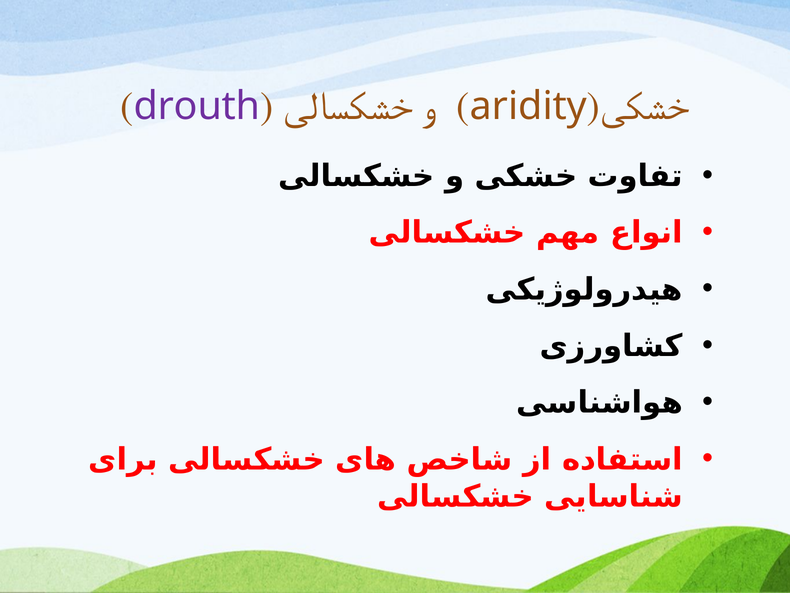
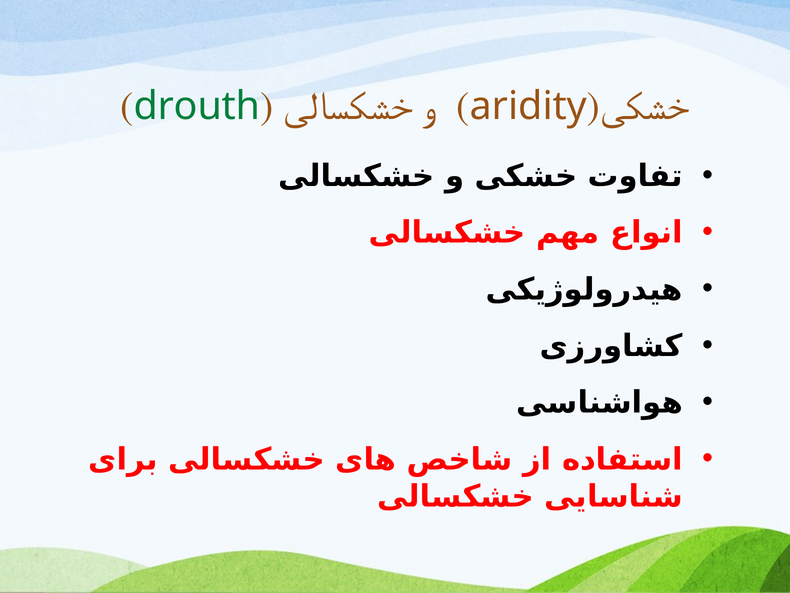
drouth colour: purple -> green (197, 106)
